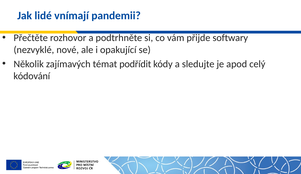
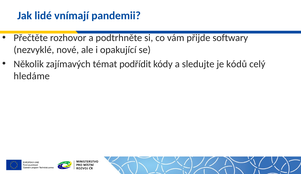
apod: apod -> kódů (237, 64)
kódování: kódování -> hledáme (32, 76)
